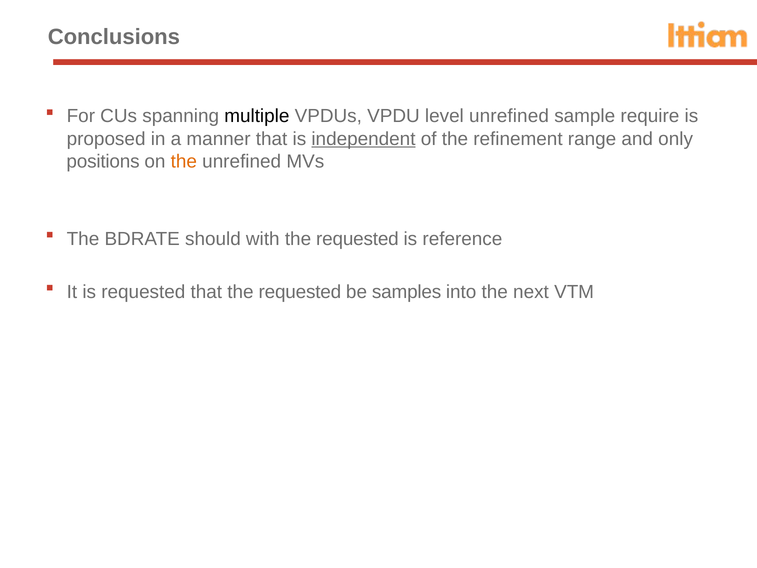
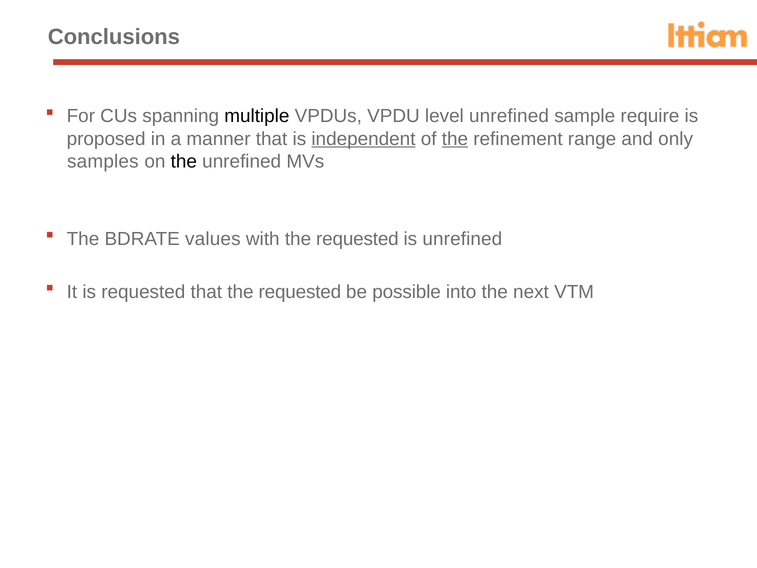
the underline: none -> present (455, 139)
positions: positions -> samples (103, 161)
the colour: orange -> black (184, 161)
should: should -> values (213, 239)
is reference: reference -> unrefined (462, 239)
samples: samples -> possible (407, 292)
